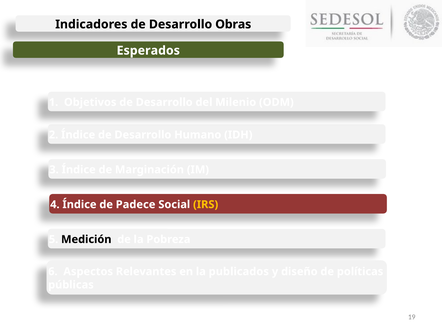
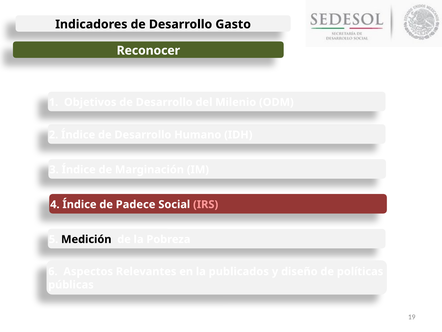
Obras: Obras -> Gasto (233, 24)
Esperados: Esperados -> Reconocer (148, 50)
IRS colour: yellow -> pink (206, 204)
